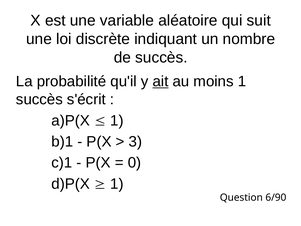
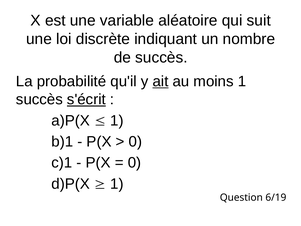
s'écrit underline: none -> present (86, 99)
3: 3 -> 0 (135, 142)
6/90: 6/90 -> 6/19 (276, 197)
